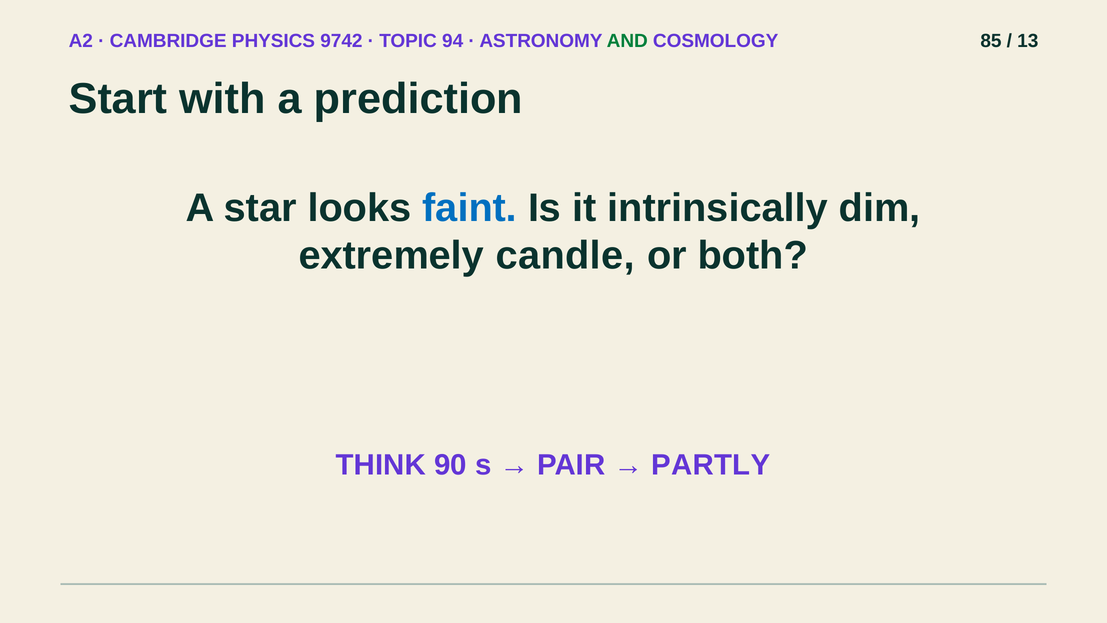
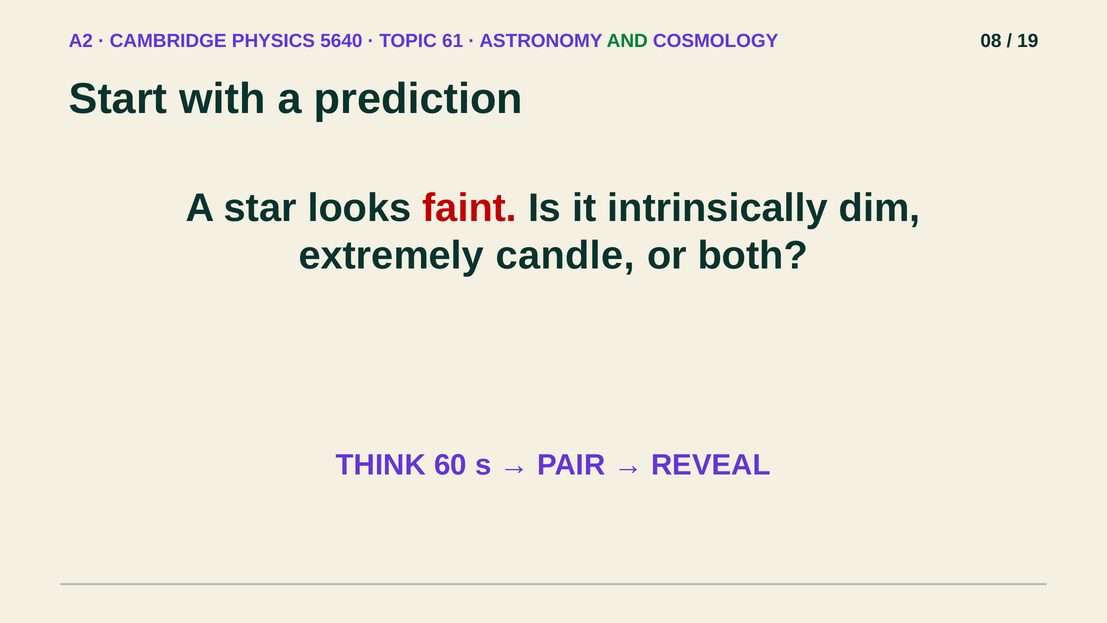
9742: 9742 -> 5640 (341, 41)
94: 94 -> 61 (453, 41)
85: 85 -> 08 (991, 41)
13: 13 -> 19 (1028, 41)
faint colour: blue -> red (470, 208)
90: 90 -> 60 (450, 465)
PARTLY: PARTLY -> REVEAL (711, 465)
